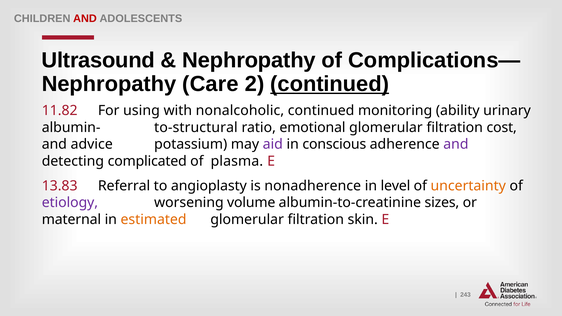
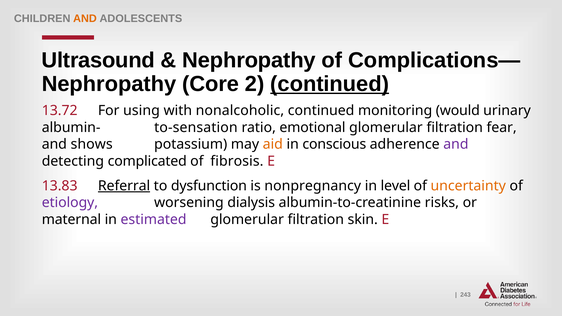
AND colour: red -> orange (85, 19)
Care: Care -> Core (211, 84)
11.82: 11.82 -> 13.72 (60, 111)
ability: ability -> would (458, 111)
to-structural: to-structural -> to-sensation (196, 127)
cost: cost -> fear (502, 127)
advice: advice -> shows (92, 144)
aid colour: purple -> orange (273, 144)
plasma: plasma -> fibrosis (237, 161)
Referral underline: none -> present (124, 186)
angioplasty: angioplasty -> dysfunction (209, 186)
nonadherence: nonadherence -> nonpregnancy (313, 186)
volume: volume -> dialysis (251, 203)
sizes: sizes -> risks (442, 203)
estimated colour: orange -> purple (154, 220)
